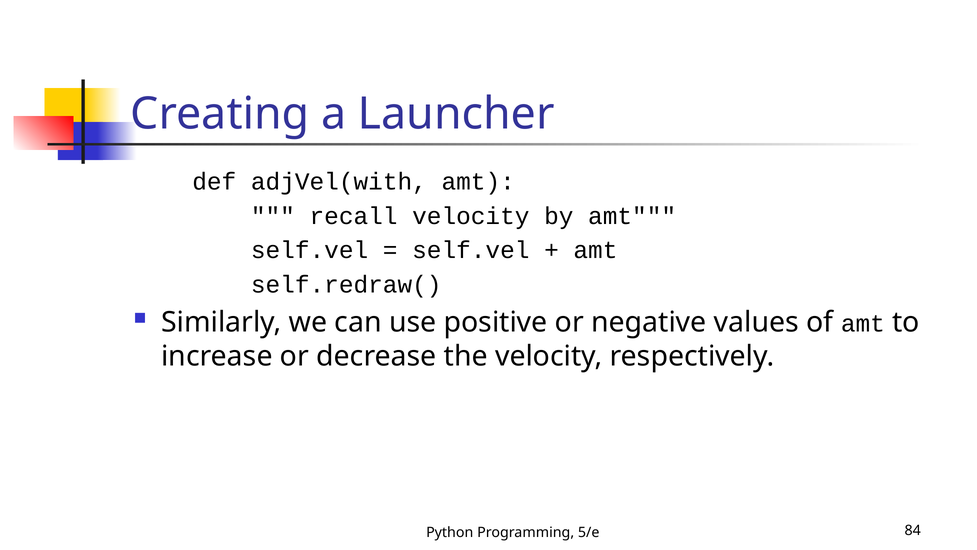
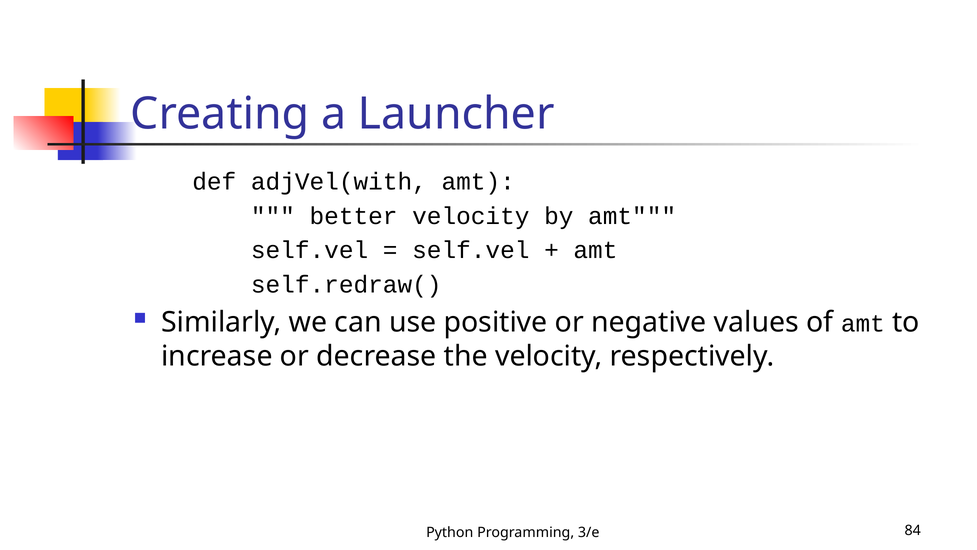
recall: recall -> better (354, 216)
5/e: 5/e -> 3/e (589, 532)
